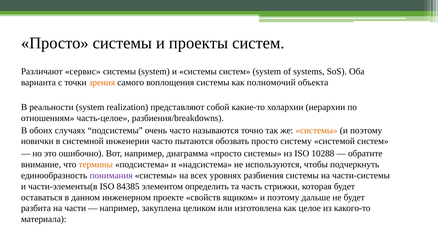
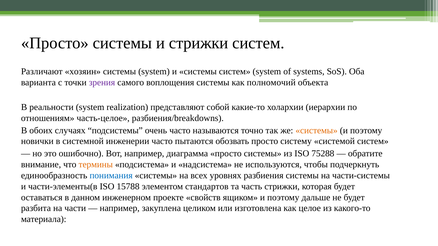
и проекты: проекты -> стрижки (199, 43)
сервис: сервис -> хозяин (83, 72)
зрения colour: orange -> purple (102, 83)
10288: 10288 -> 75288 (323, 154)
понимания colour: purple -> blue (111, 176)
84385: 84385 -> 15788 (128, 187)
определить: определить -> стандартов (207, 187)
